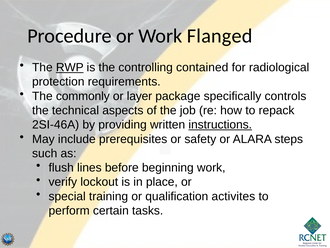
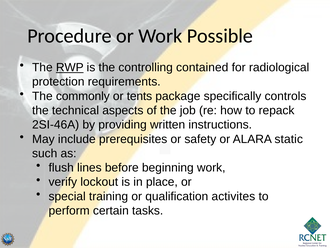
Flanged: Flanged -> Possible (220, 36)
layer: layer -> tents (139, 96)
instructions underline: present -> none (220, 125)
steps: steps -> static (289, 139)
